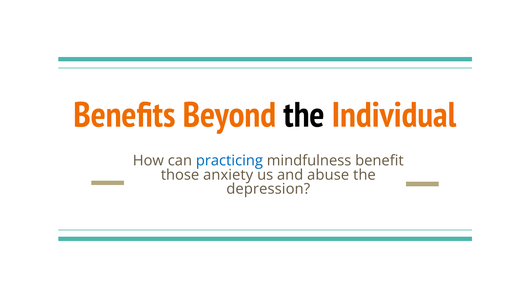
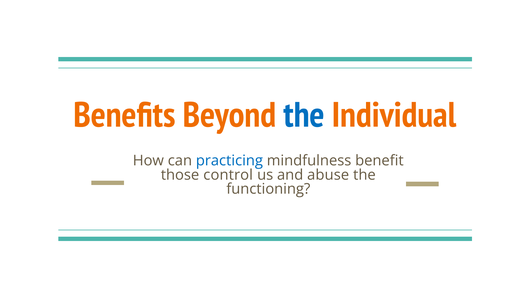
the colour: black -> blue (304, 115)
anxiety: anxiety -> control (228, 175)
depression: depression -> functioning (268, 189)
